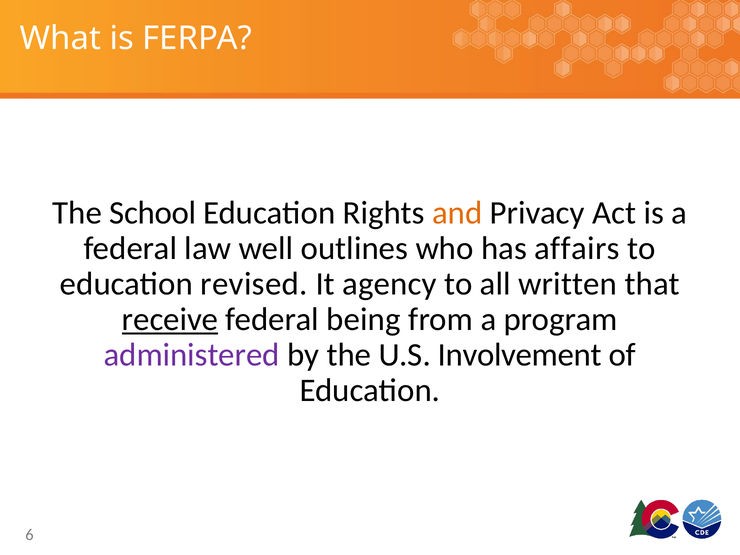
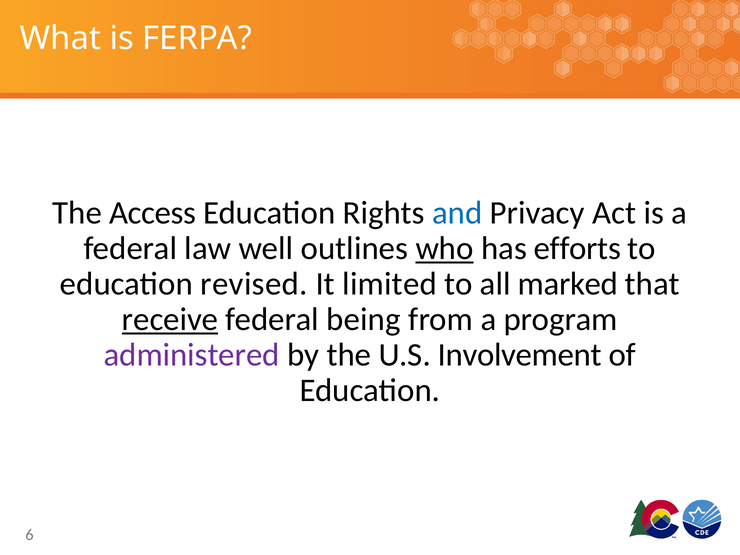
School: School -> Access (153, 213)
and colour: orange -> blue (457, 213)
who underline: none -> present (445, 248)
affairs: affairs -> efforts (577, 248)
agency: agency -> limited (390, 284)
written: written -> marked (568, 284)
